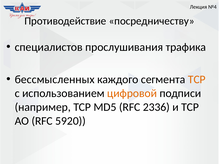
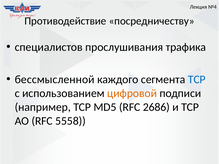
бессмысленных: бессмысленных -> бессмысленной (55, 80)
TCP colour: orange -> blue (197, 80)
2336: 2336 -> 2686 (156, 107)
5920: 5920 -> 5558 (70, 121)
